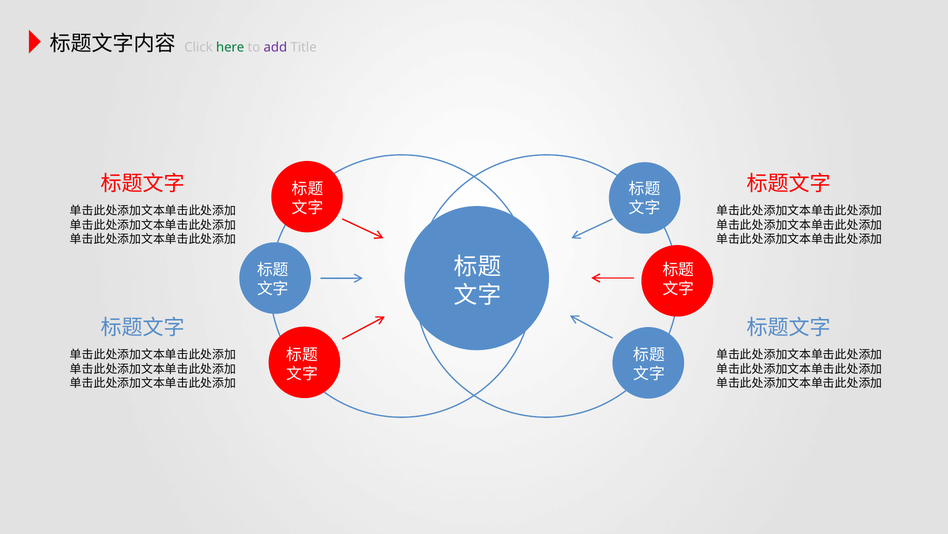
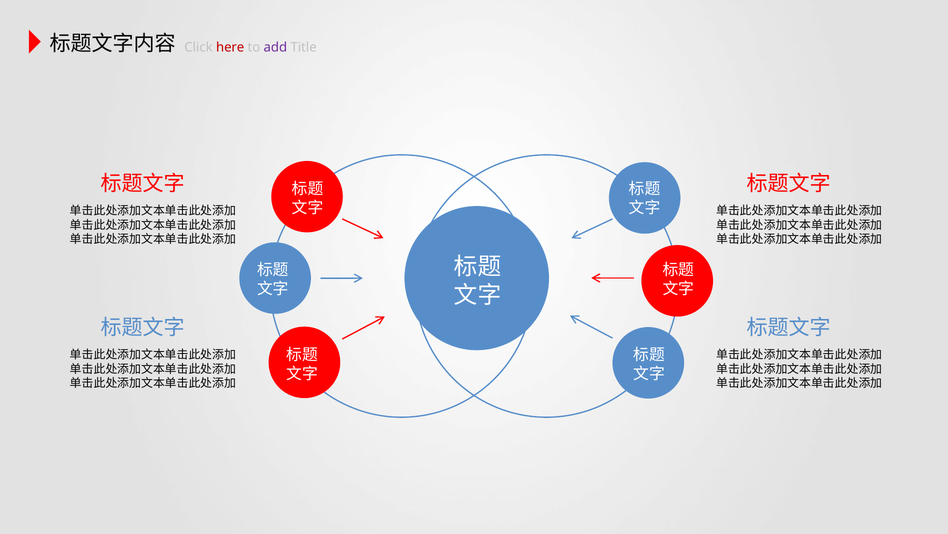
here colour: green -> red (230, 47)
